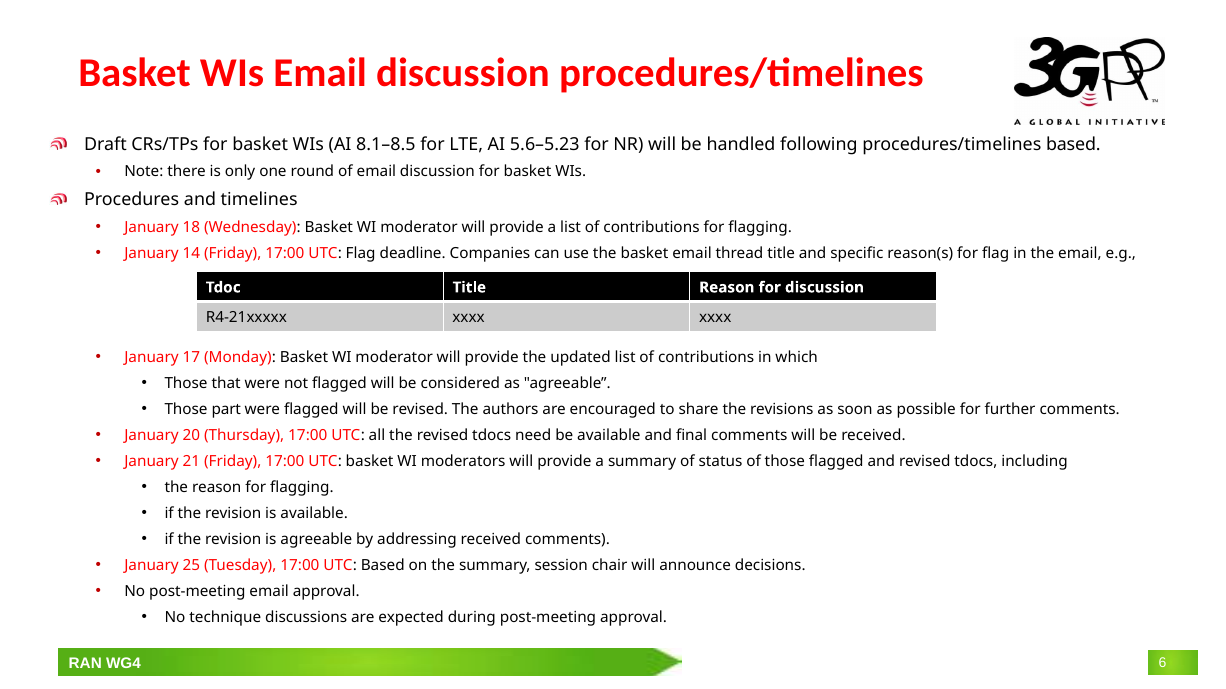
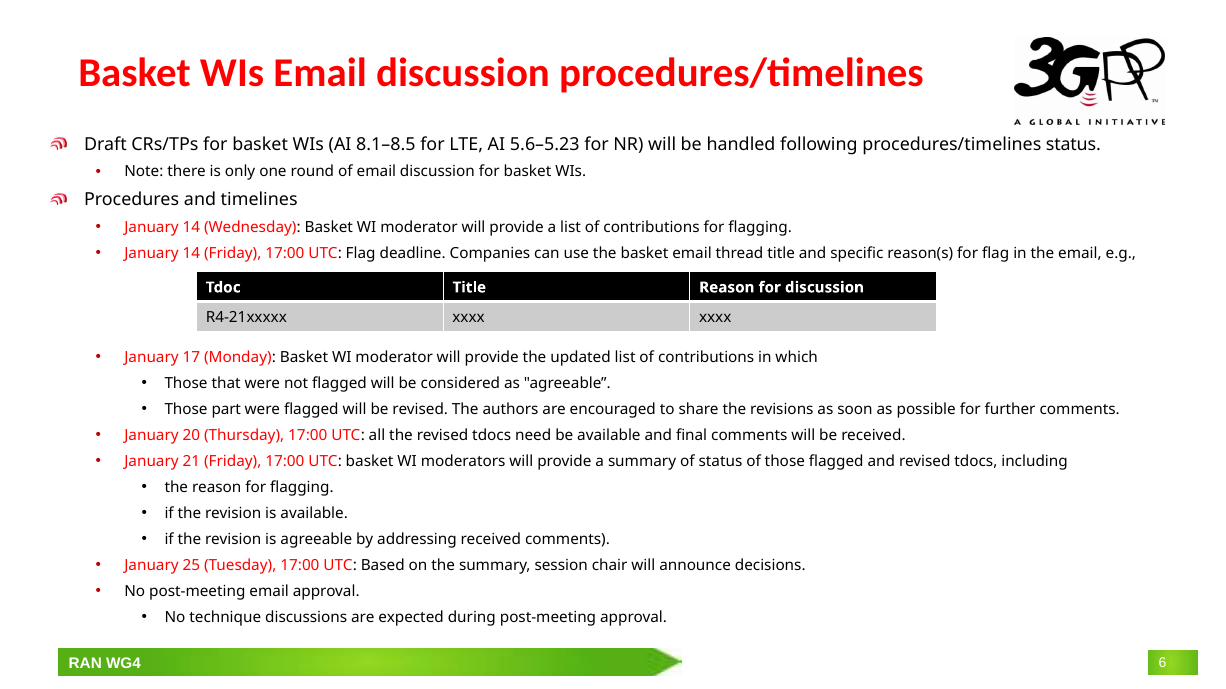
procedures/timelines based: based -> status (1073, 145)
18: 18 -> 14 (191, 227)
